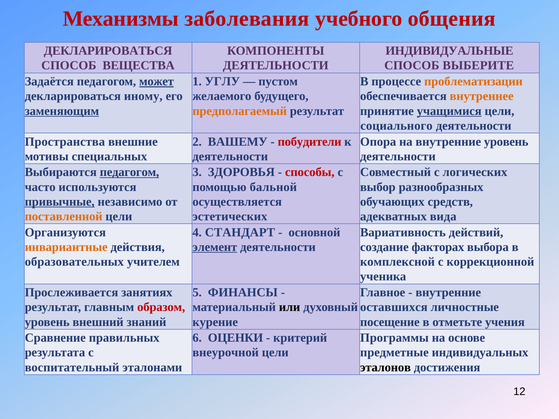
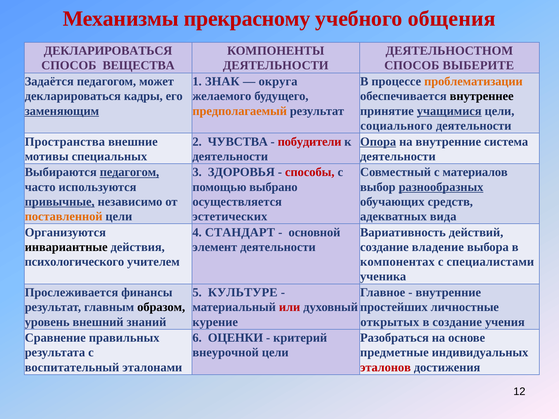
заболевания: заболевания -> прекрасному (247, 19)
ИНДИВИДУАЛЬНЫЕ: ИНДИВИДУАЛЬНЫЕ -> ДЕЯТЕЛЬНОСТНОМ (449, 51)
может underline: present -> none (156, 82)
УГЛУ: УГЛУ -> ЗНАК (222, 82)
пустом: пустом -> округа (278, 82)
иному: иному -> кадры (143, 96)
внутреннее colour: orange -> black (482, 96)
ВАШЕМУ: ВАШЕМУ -> ЧУВСТВА (238, 142)
Опора underline: none -> present (378, 142)
внутренние уровень: уровень -> система (506, 142)
логических: логических -> материалов (475, 172)
бальной: бальной -> выбрано (273, 187)
разнообразных underline: none -> present (441, 187)
инвариантные colour: orange -> black (66, 247)
элемент underline: present -> none (215, 247)
факторах: факторах -> владение (438, 247)
образовательных: образовательных -> психологического (74, 262)
комплексной: комплексной -> компонентах (397, 262)
коррекционной: коррекционной -> специалистами (490, 262)
занятиях: занятиях -> финансы (147, 293)
ФИНАНСЫ: ФИНАНСЫ -> КУЛЬТУРЕ (243, 293)
образом colour: red -> black (161, 307)
или colour: black -> red (290, 307)
оставшихся: оставшихся -> простейших (394, 307)
посещение: посещение -> открытых (390, 322)
в отметьте: отметьте -> создание (457, 322)
Программы: Программы -> Разобраться (395, 338)
эталонов colour: black -> red (386, 368)
